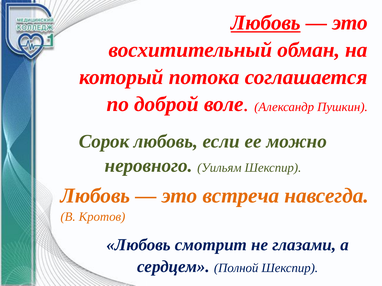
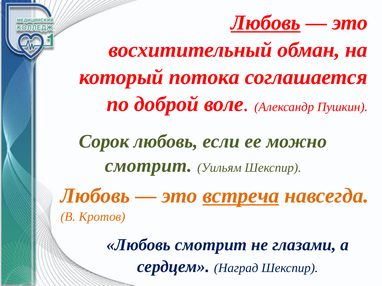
неровного: неровного -> смотрит (148, 166)
встреча underline: none -> present (241, 196)
Полной: Полной -> Наград (236, 268)
